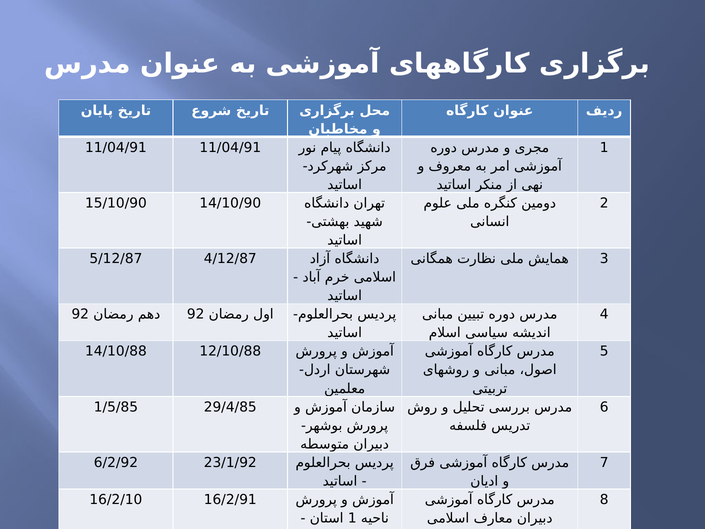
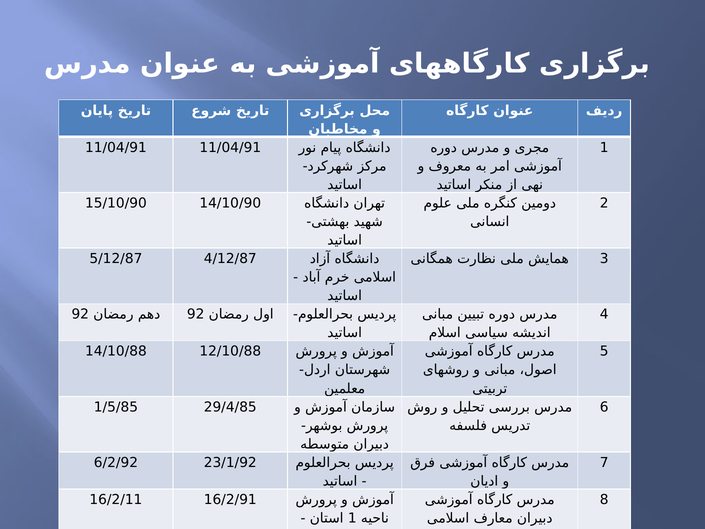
16/2/10: 16/2/10 -> 16/2/11 (116, 499)
